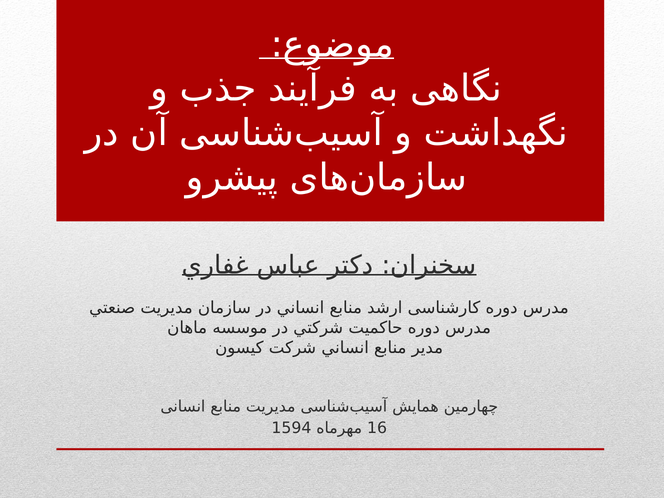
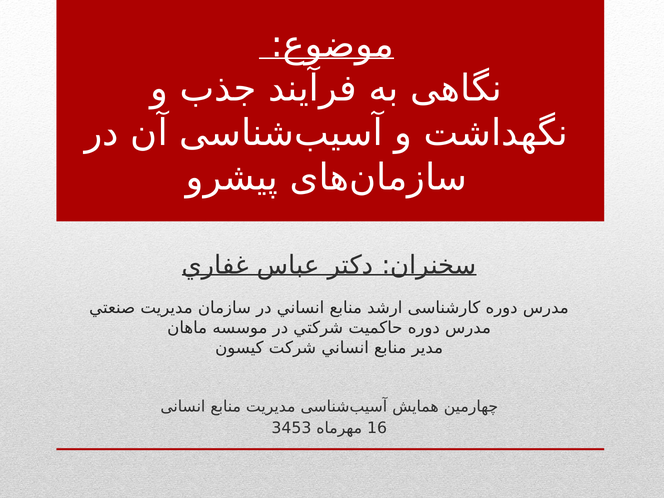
1594: 1594 -> 3453 (291, 428)
